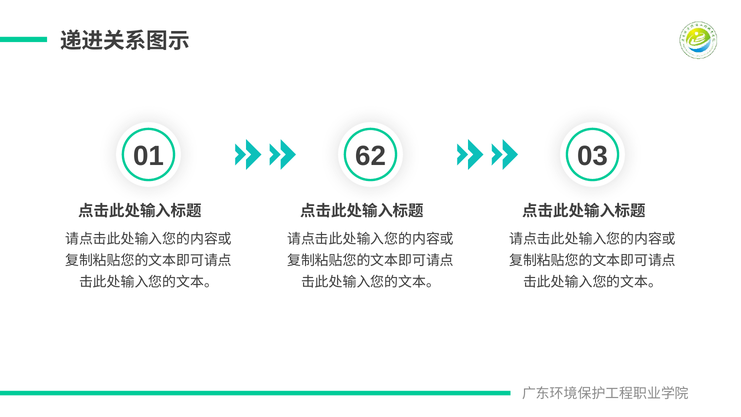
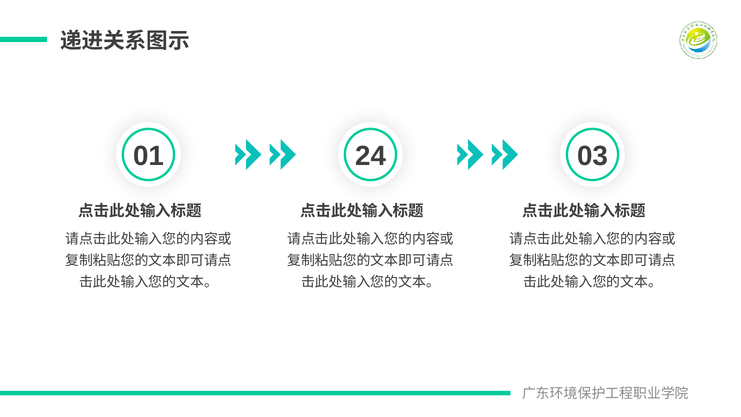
62: 62 -> 24 (371, 156)
